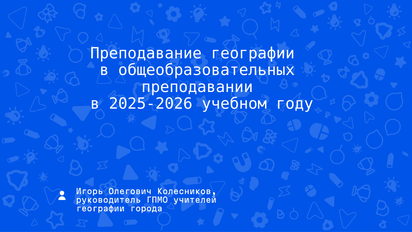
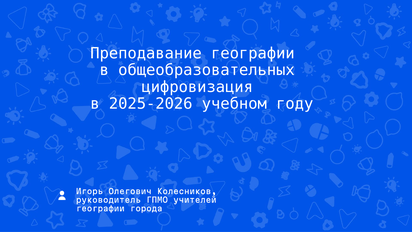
преподавании: преподавании -> цифровизация (197, 87)
